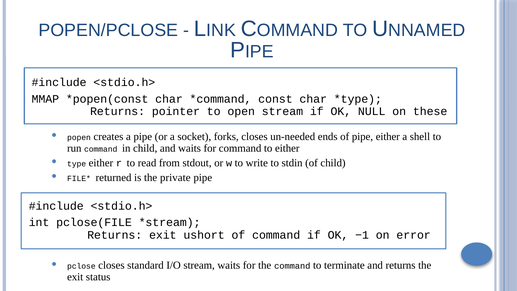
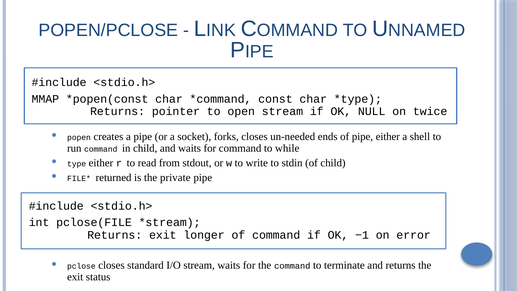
these: these -> twice (430, 111)
to either: either -> while (287, 148)
ushort: ushort -> longer (204, 235)
